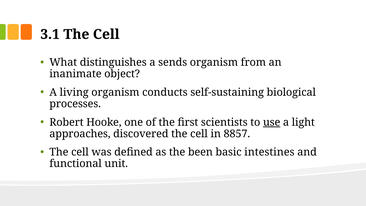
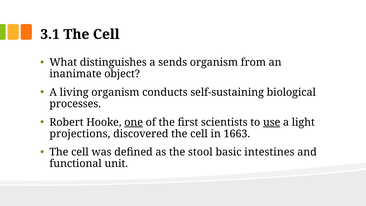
one underline: none -> present (134, 122)
approaches: approaches -> projections (80, 134)
8857: 8857 -> 1663 (237, 134)
been: been -> stool (200, 152)
